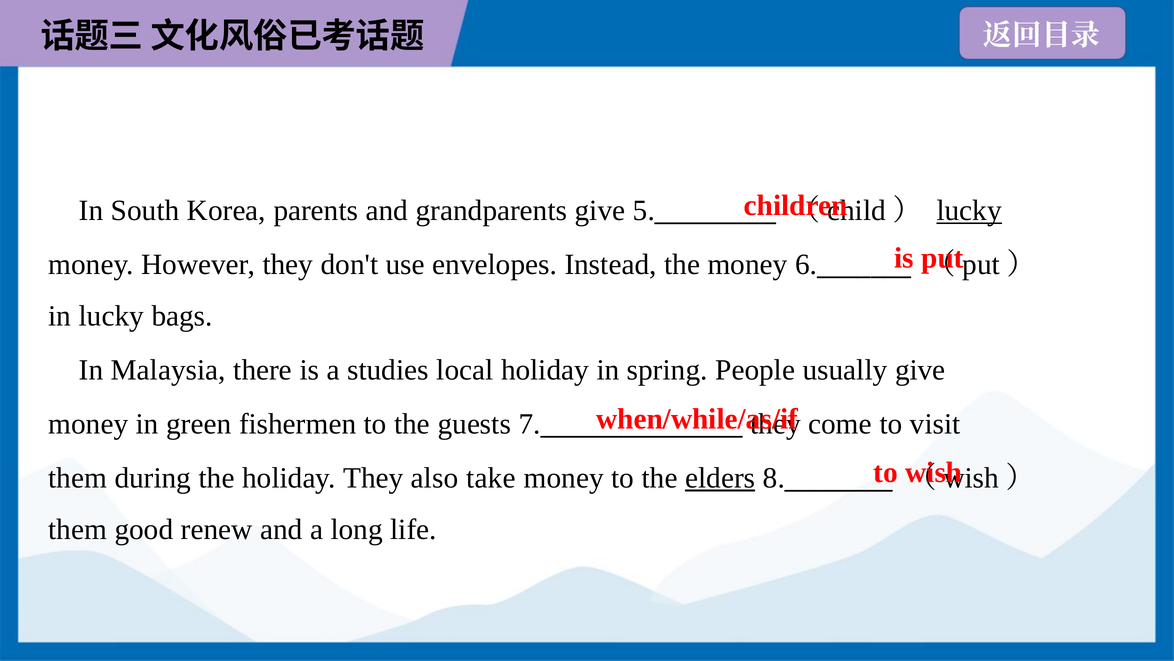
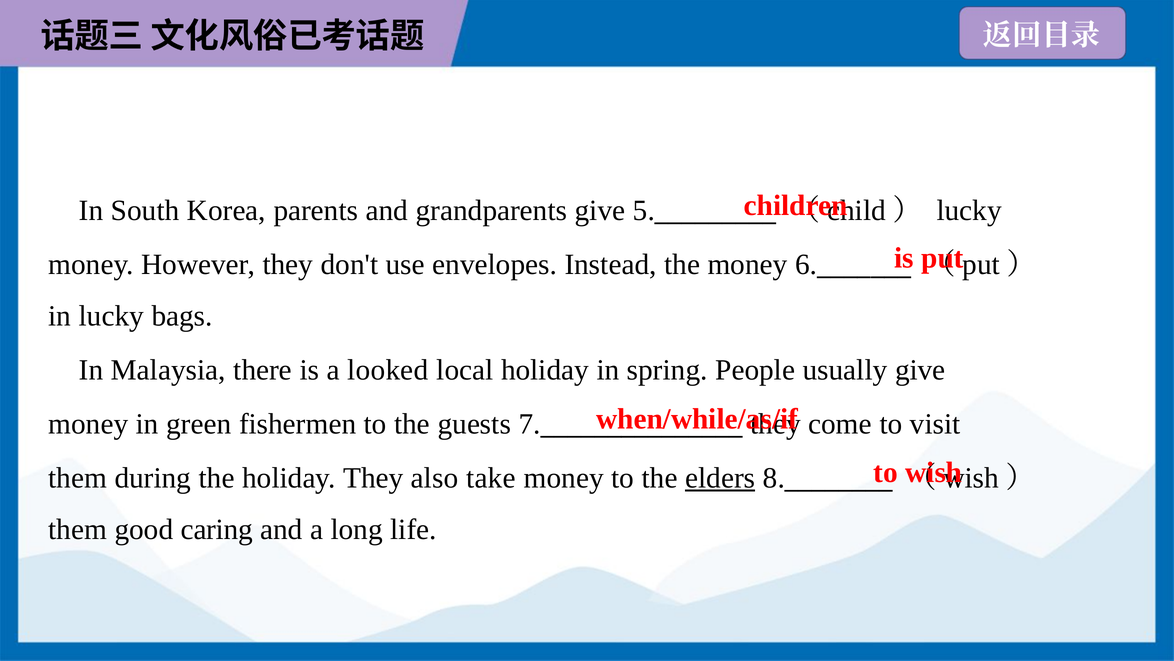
lucky underline: present -> none (969, 210)
studies: studies -> looked (388, 370)
renew: renew -> caring (217, 529)
